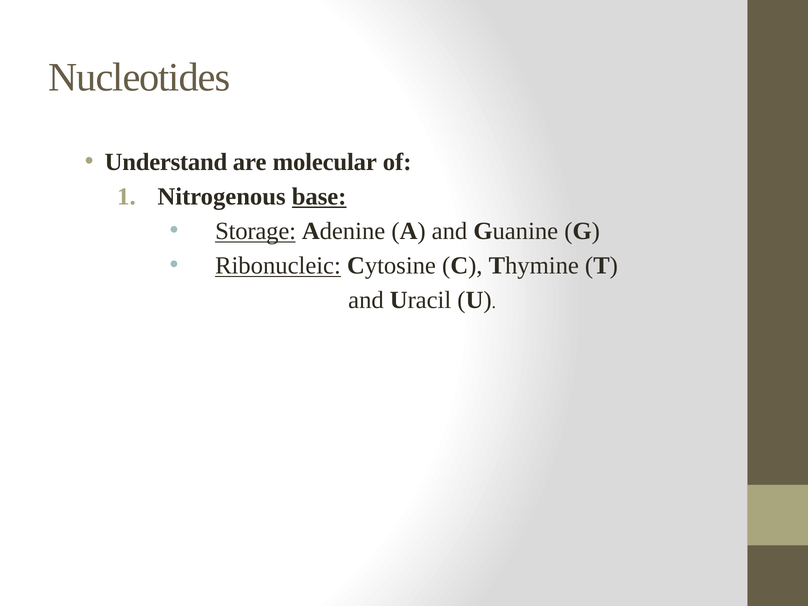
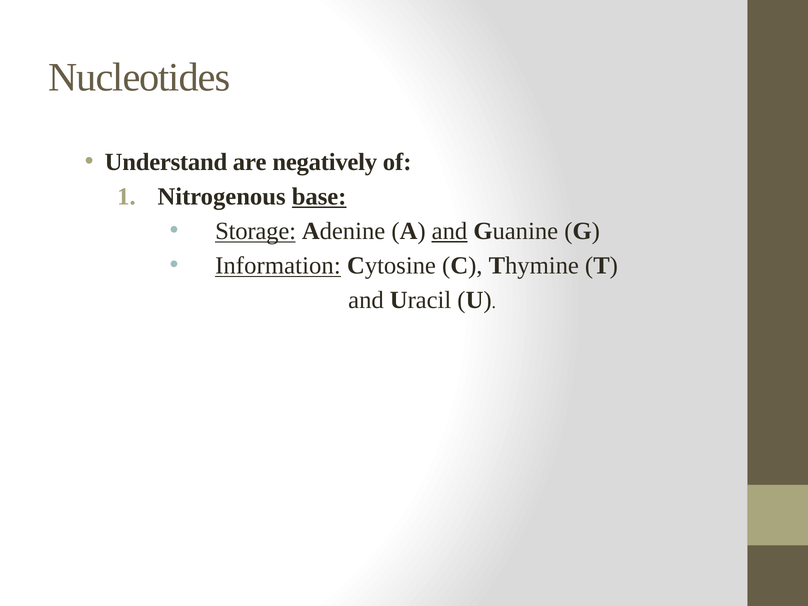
molecular: molecular -> negatively (325, 162)
and underline: none -> present (450, 231)
Ribonucleic: Ribonucleic -> Information (278, 265)
